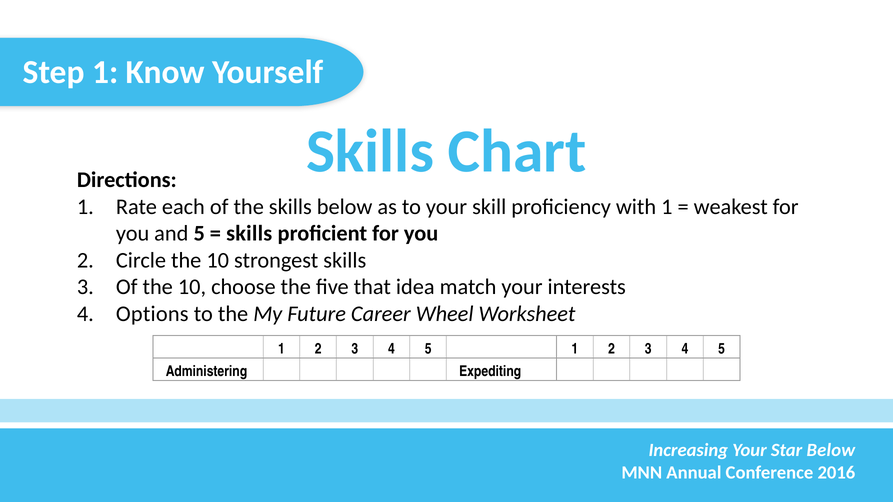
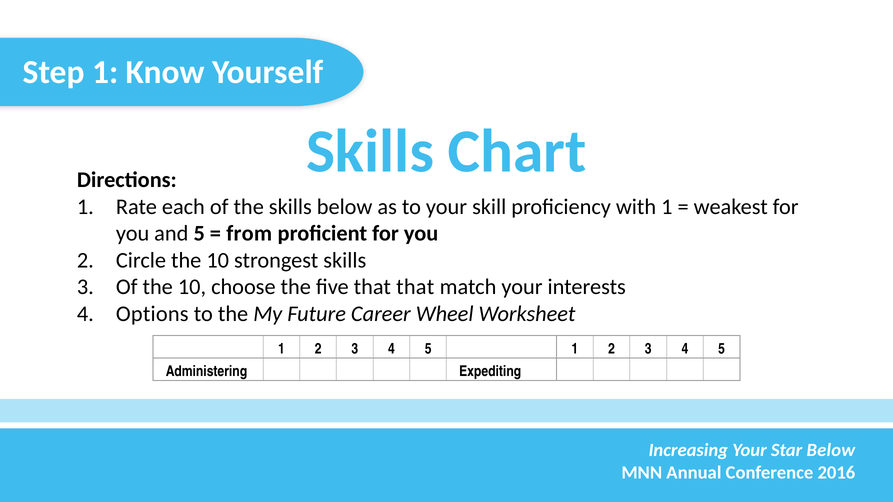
skills: skills -> from (249, 234)
that idea: idea -> that (415, 287)
